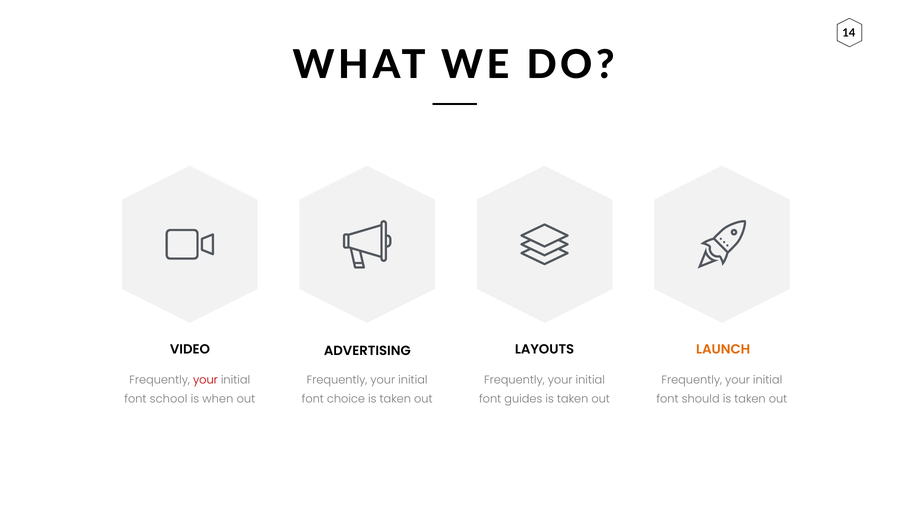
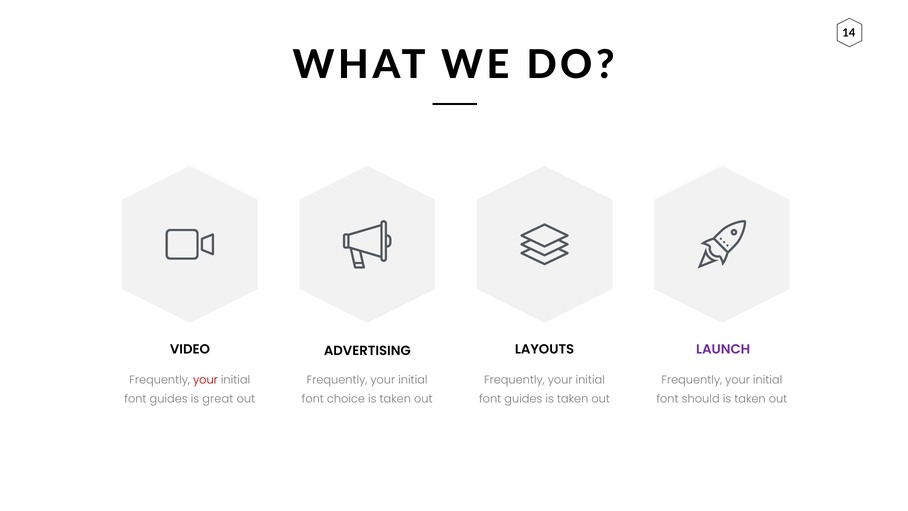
LAUNCH colour: orange -> purple (723, 349)
school: school -> guides (169, 399)
when: when -> great (218, 399)
